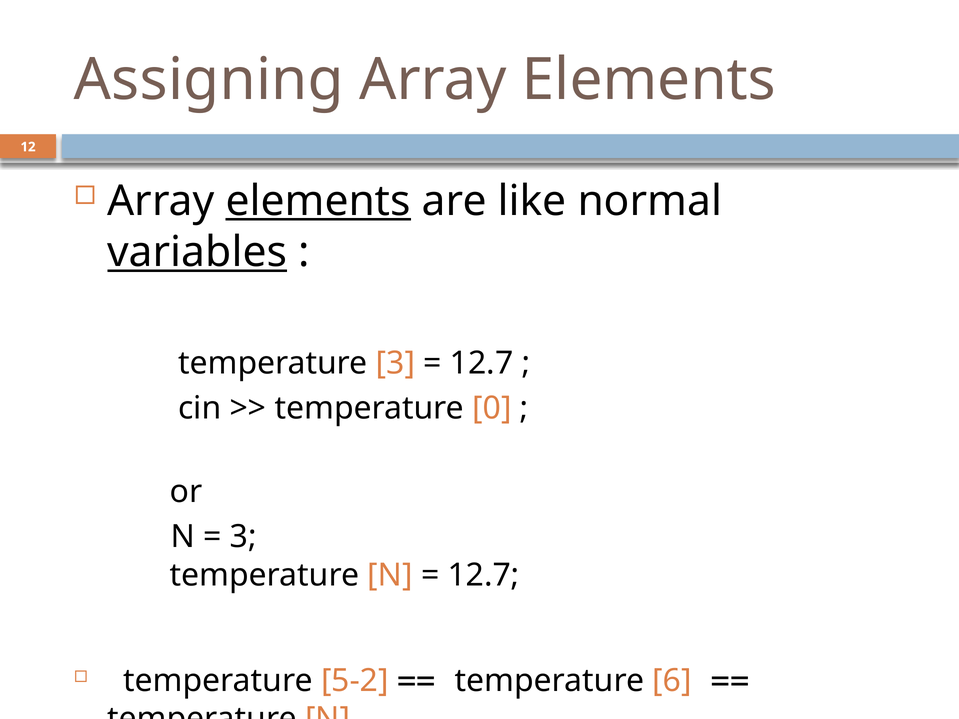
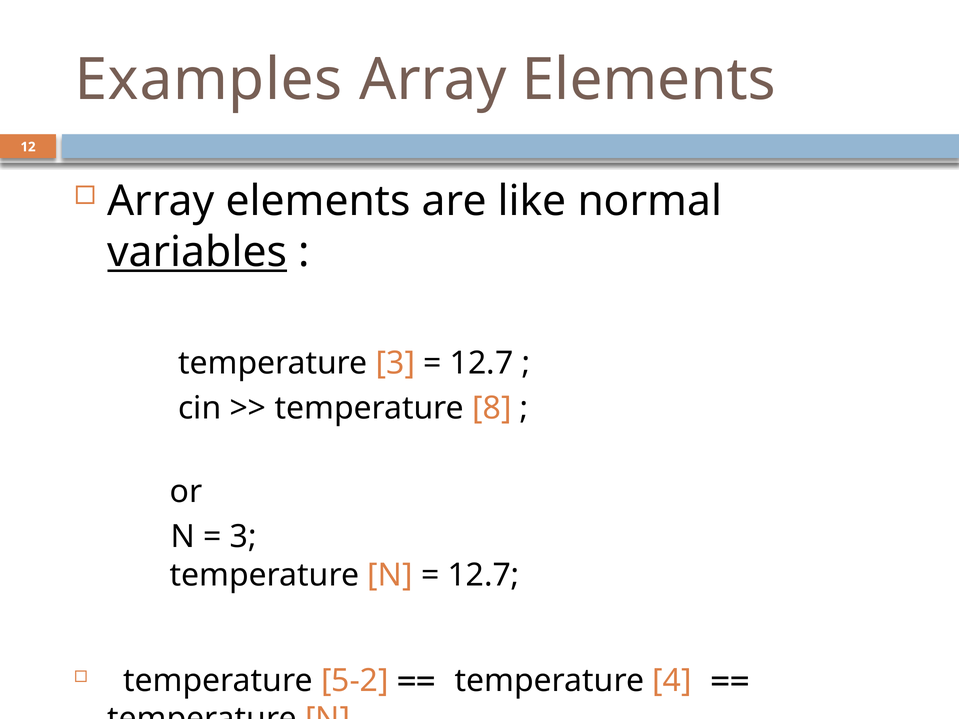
Assigning: Assigning -> Examples (209, 80)
elements underline: present -> none (318, 201)
0: 0 -> 8 (492, 408)
6: 6 -> 4 (672, 681)
